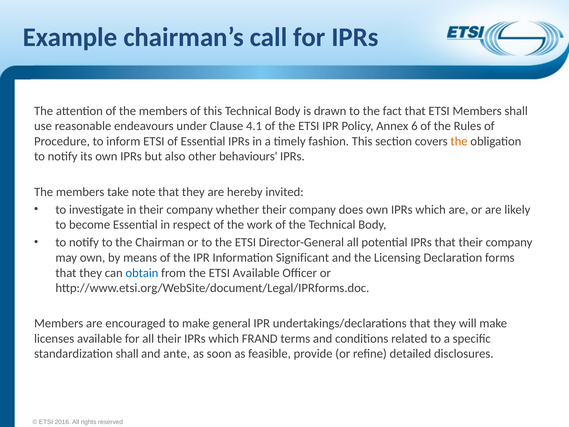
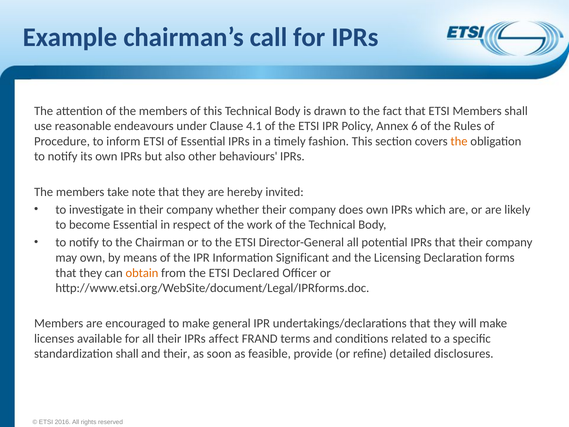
obtain colour: blue -> orange (142, 273)
ETSI Available: Available -> Declared (256, 273)
their IPRs which: which -> affect (224, 338)
and ante: ante -> their (177, 354)
